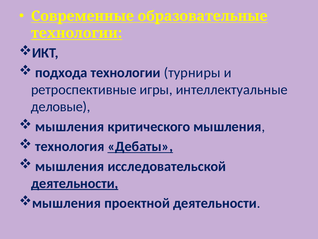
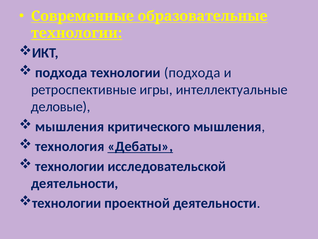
технологии турниры: турниры -> подхода (192, 73)
мышления: мышления -> технологии (70, 166)
деятельности underline: present -> none (75, 183)
мышления: мышления -> технологии (67, 203)
